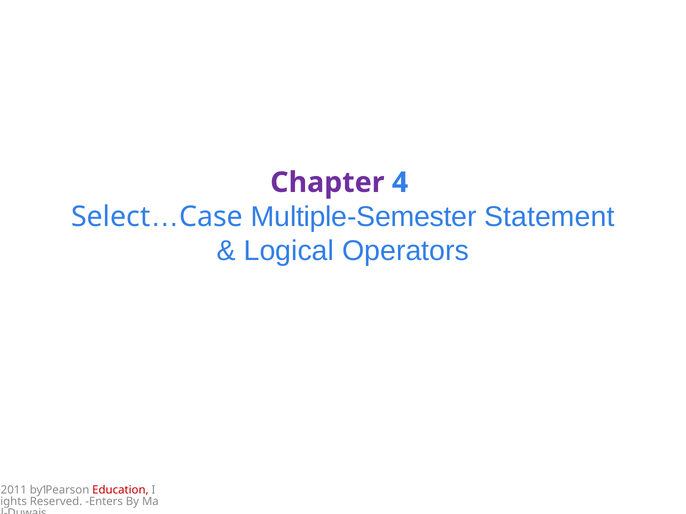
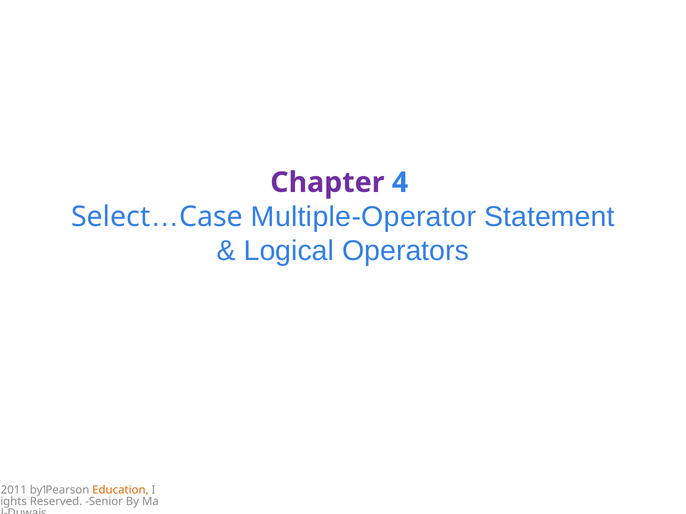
Multiple-Semester: Multiple-Semester -> Multiple-Operator (363, 217)
Education colour: red -> orange (120, 490)
Enters: Enters -> Senior (104, 502)
